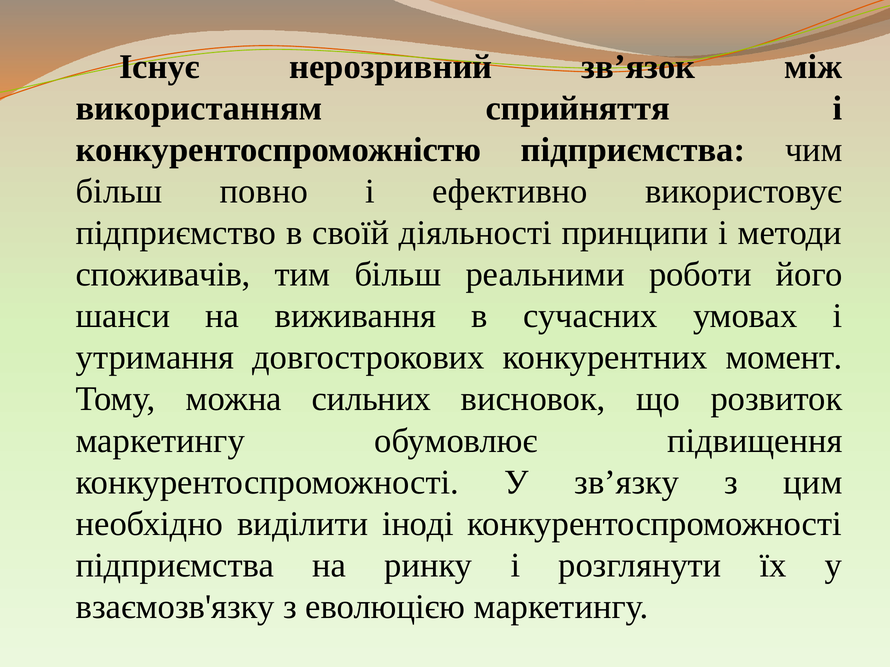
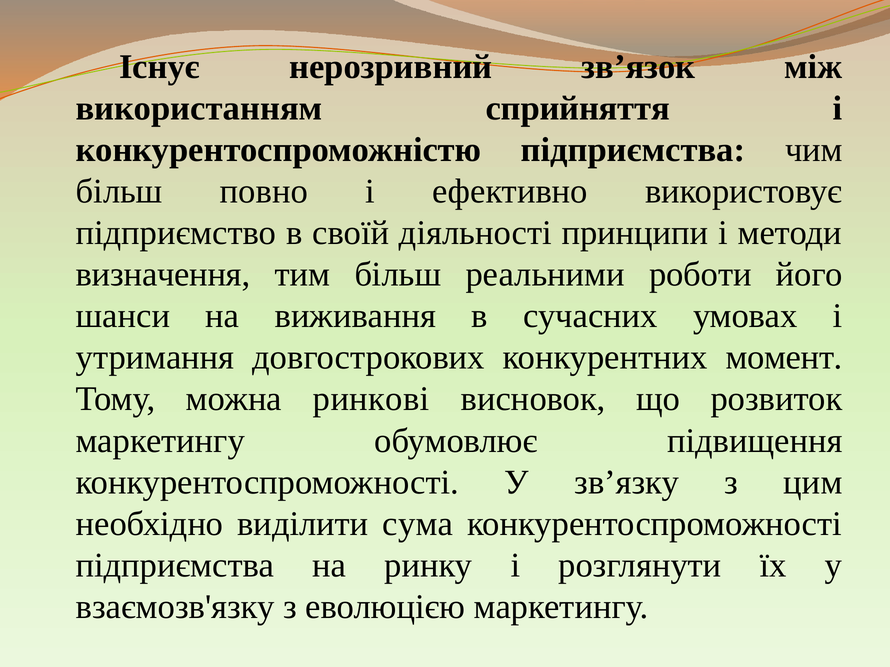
споживачів: споживачів -> визначення (163, 275)
сильних: сильних -> ринкові (371, 399)
іноді: іноді -> сума (418, 524)
